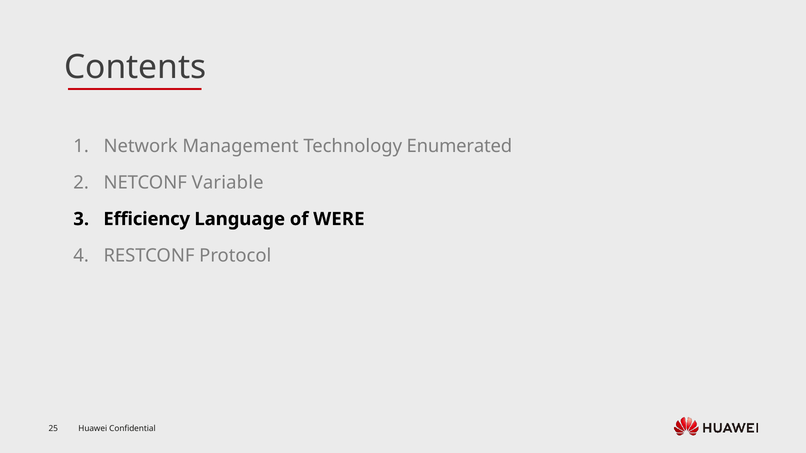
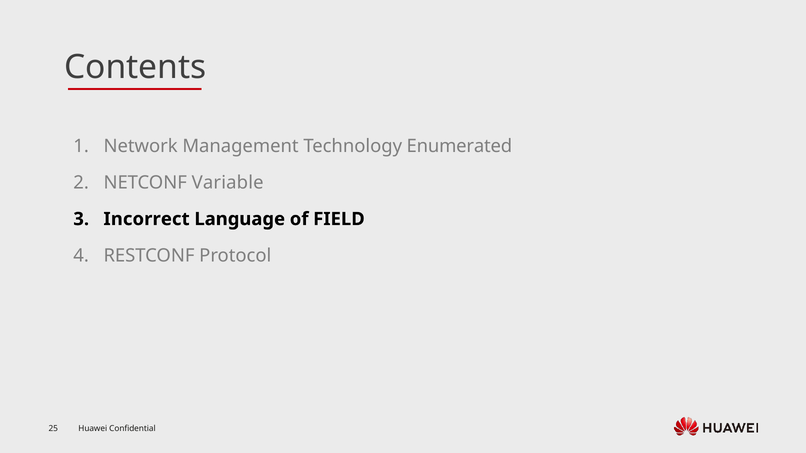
Efficiency: Efficiency -> Incorrect (147, 219)
WERE: WERE -> FIELD (339, 219)
